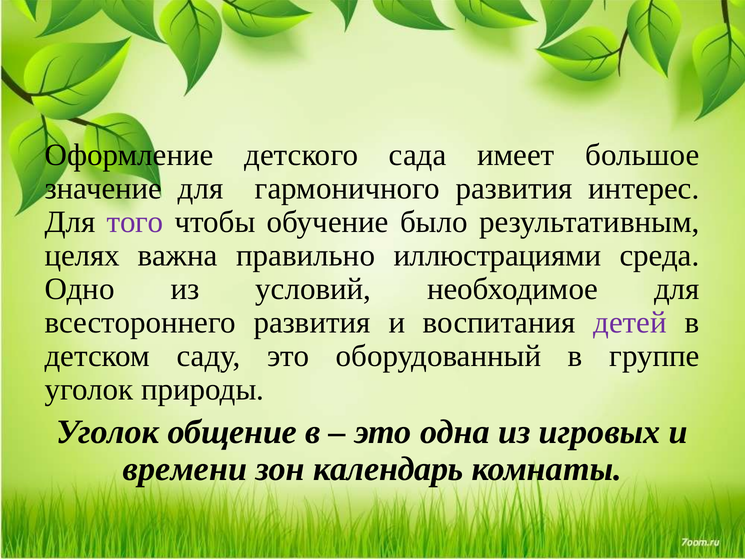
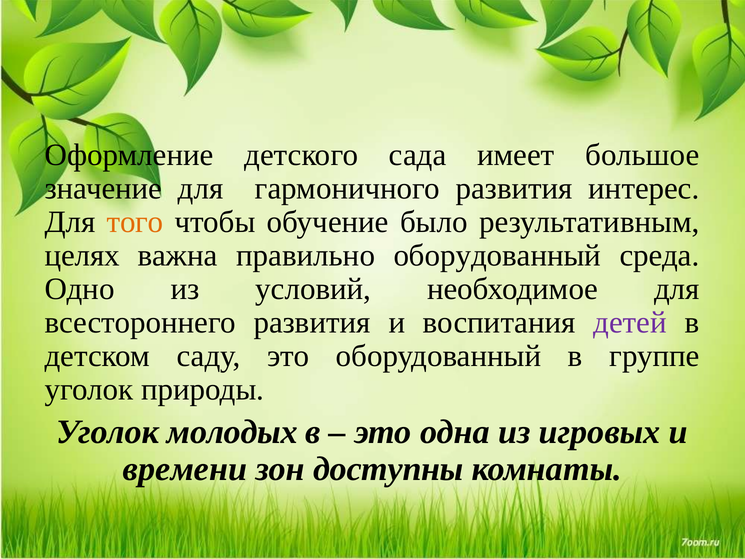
того colour: purple -> orange (135, 222)
правильно иллюстрациями: иллюстрациями -> оборудованный (497, 255)
общение: общение -> молодых (232, 432)
календарь: календарь -> доступны (388, 469)
